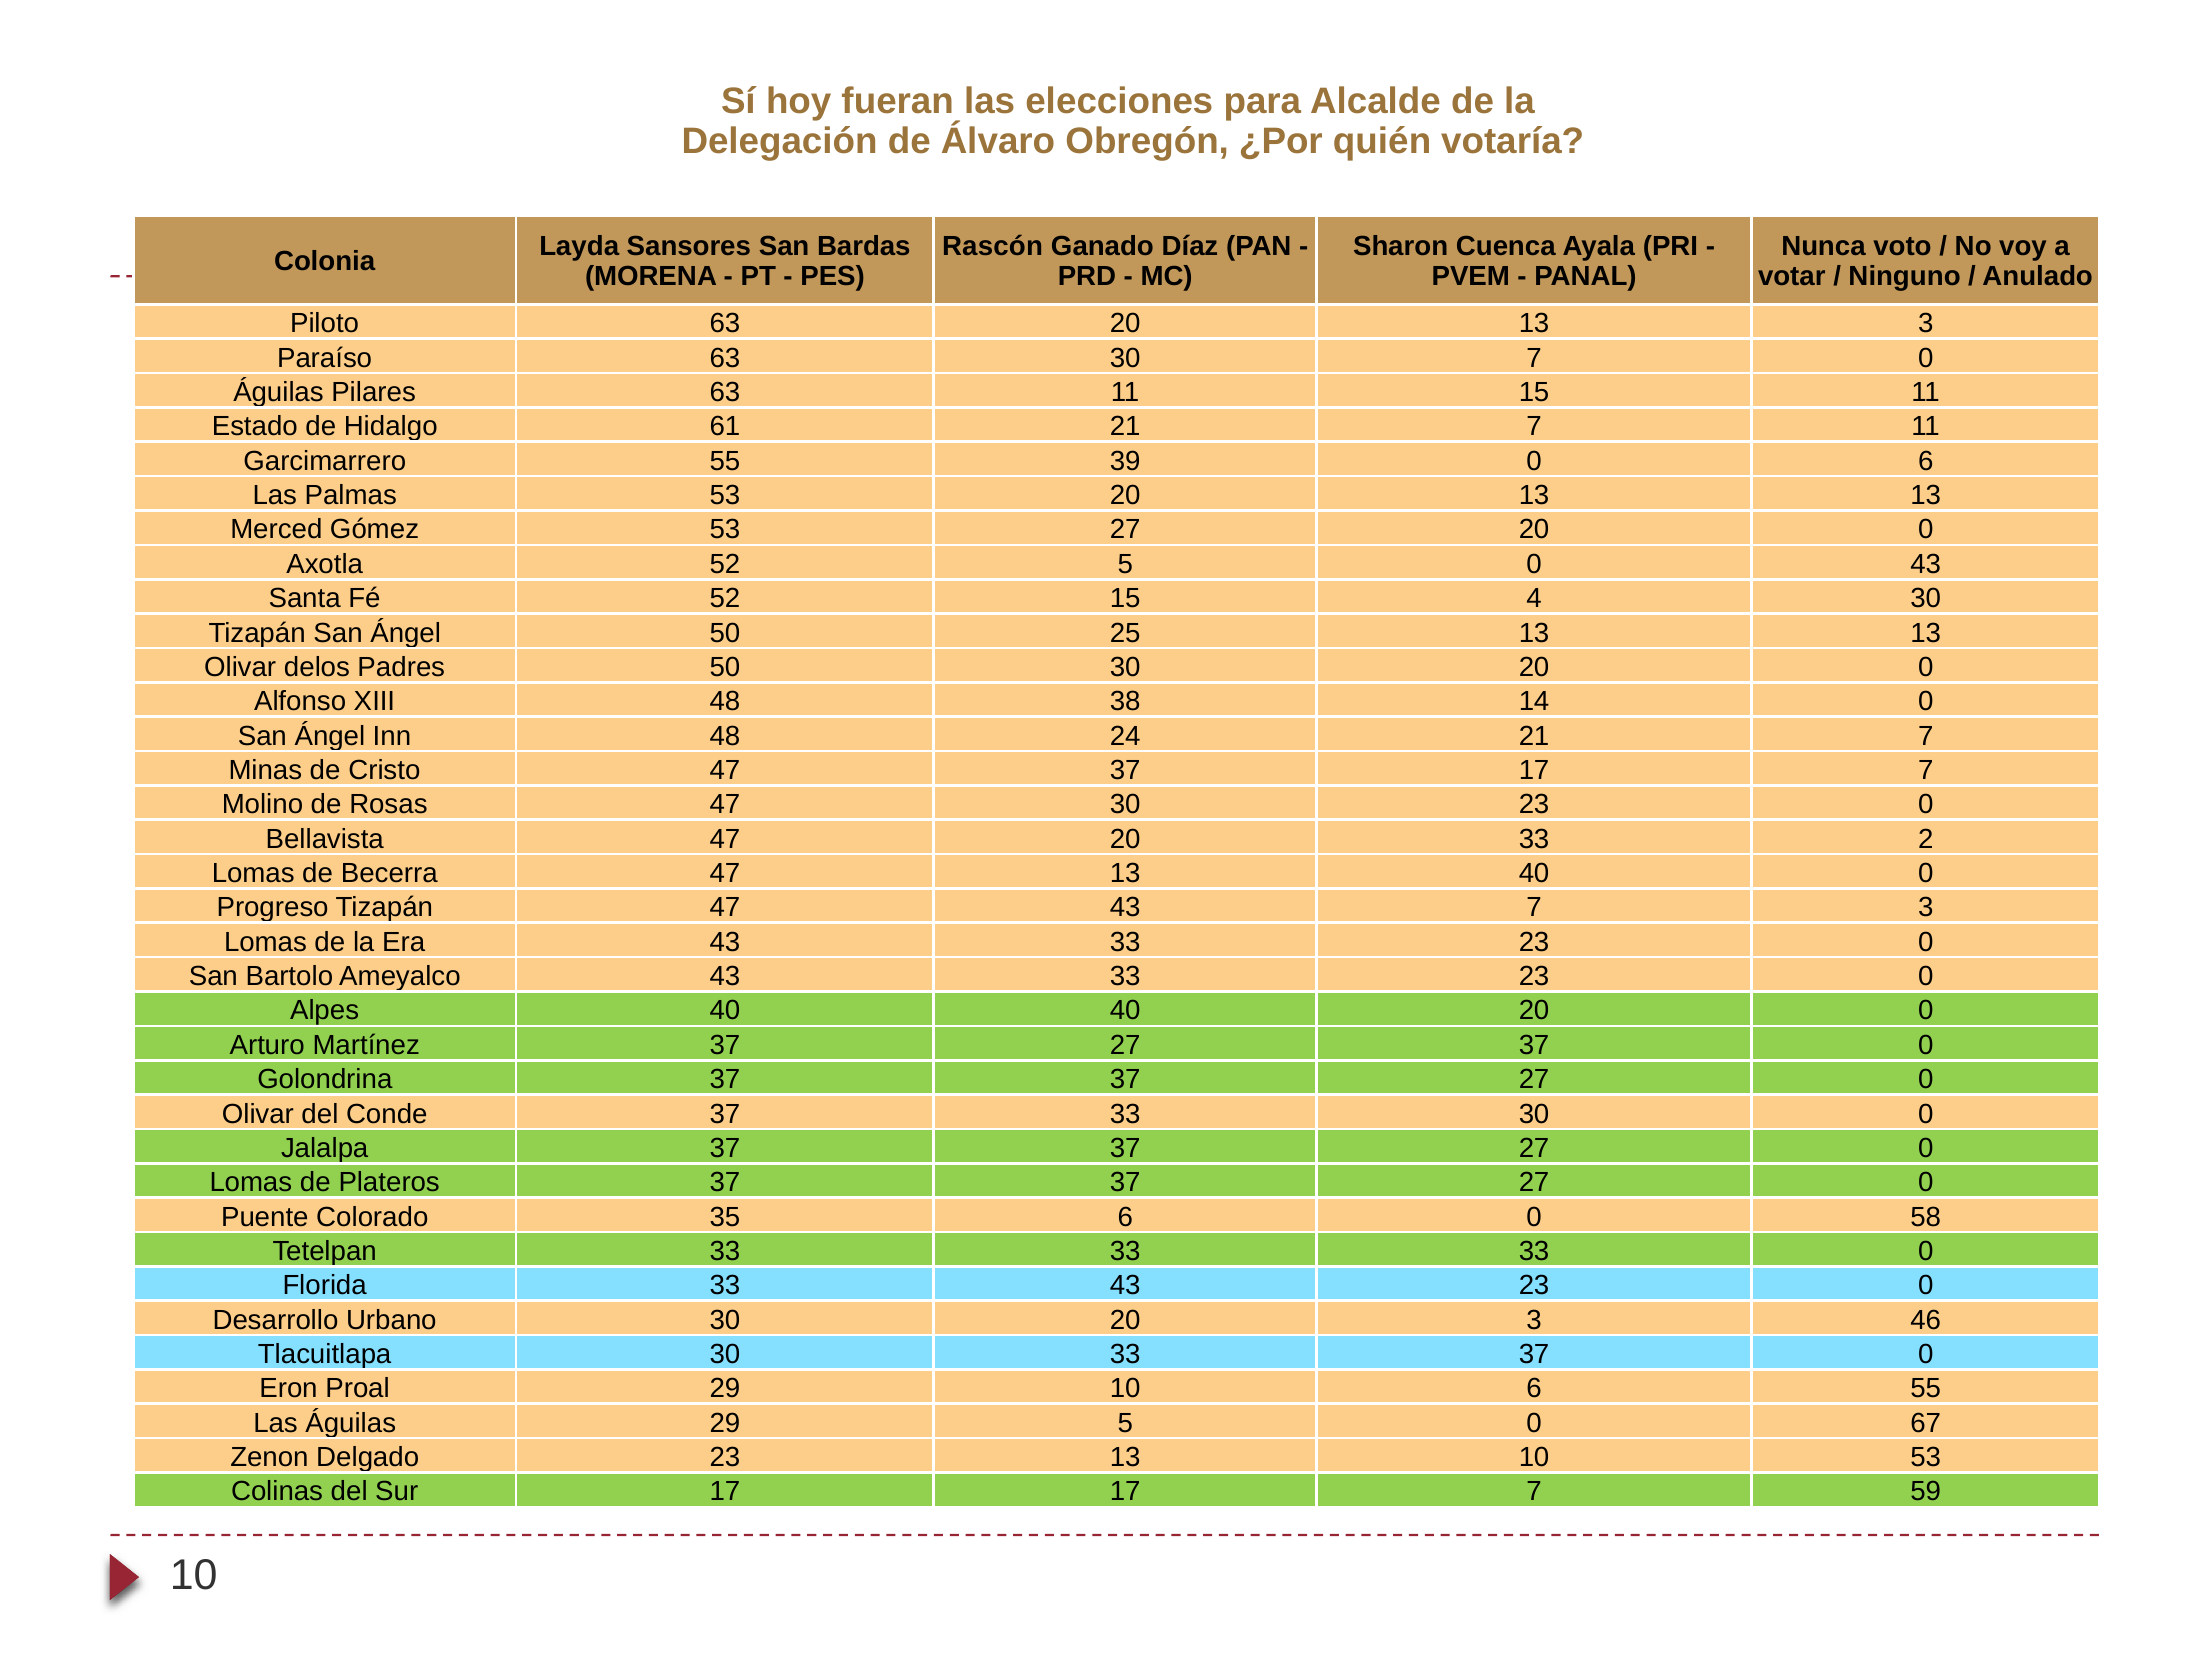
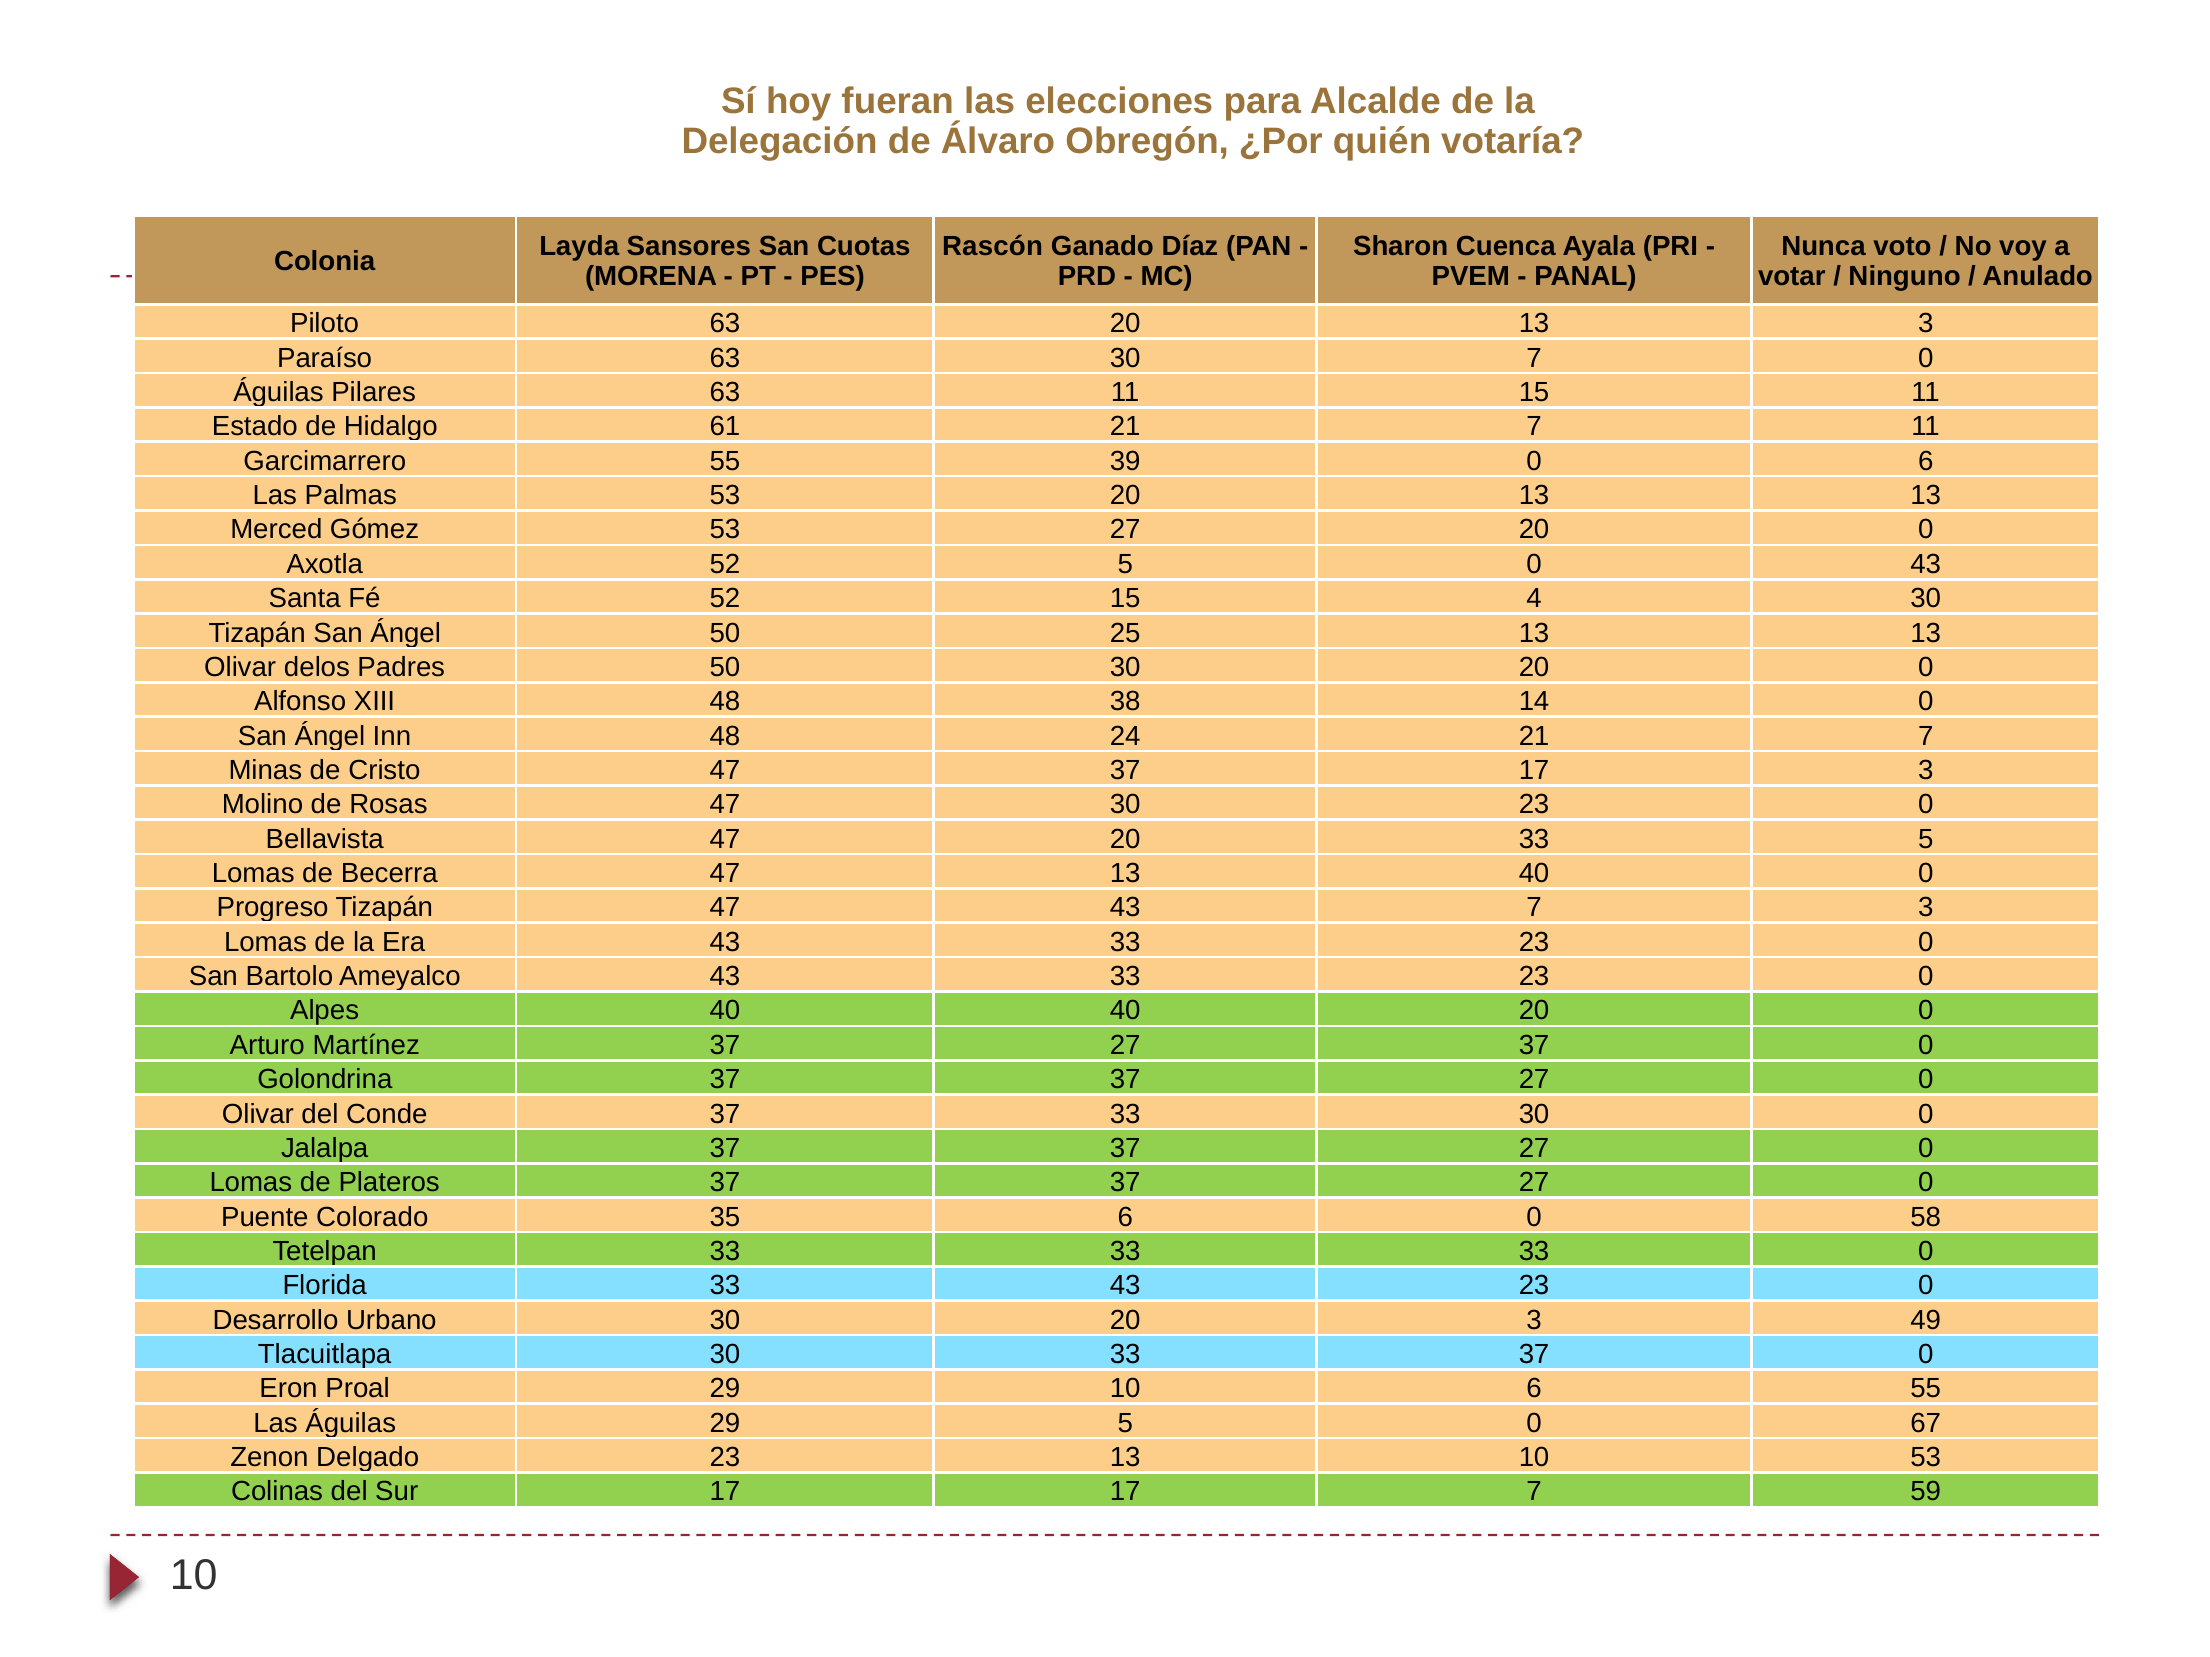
Bardas: Bardas -> Cuotas (864, 246)
37 17 7: 7 -> 3 (1926, 771)
33 2: 2 -> 5 (1926, 839)
46: 46 -> 49 (1926, 1320)
